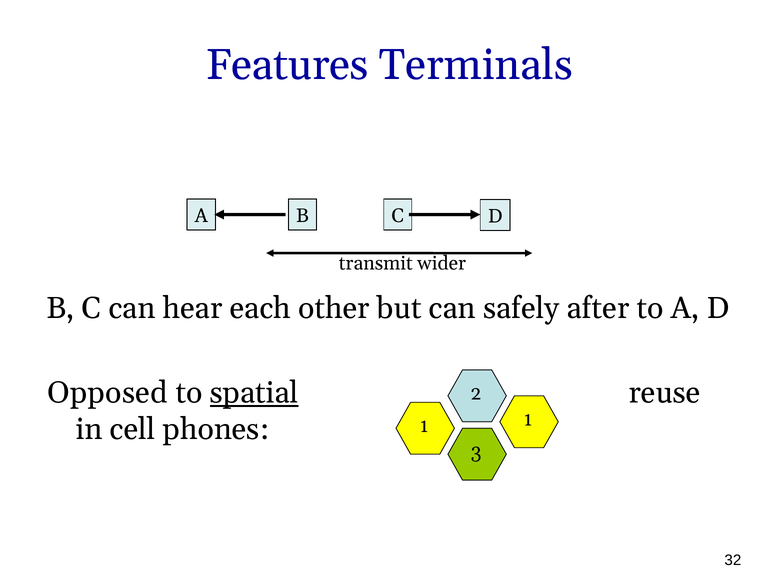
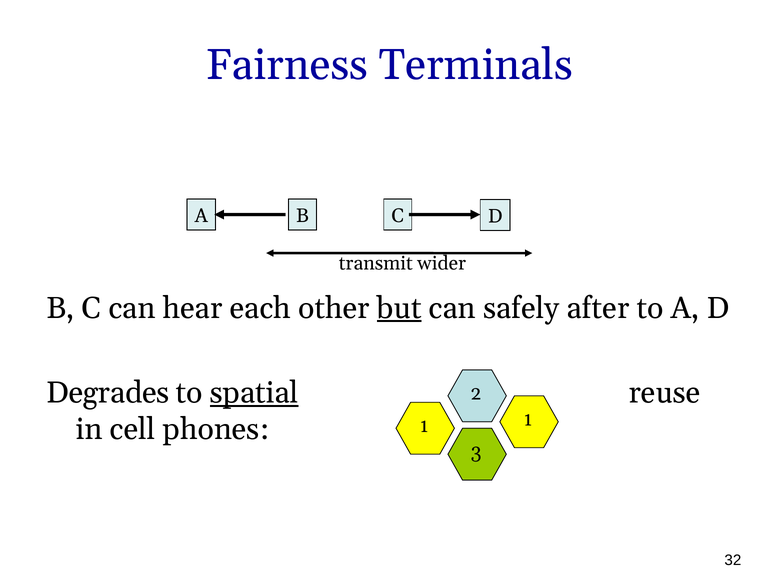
Features: Features -> Fairness (287, 65)
but underline: none -> present (399, 308)
Opposed: Opposed -> Degrades (108, 393)
